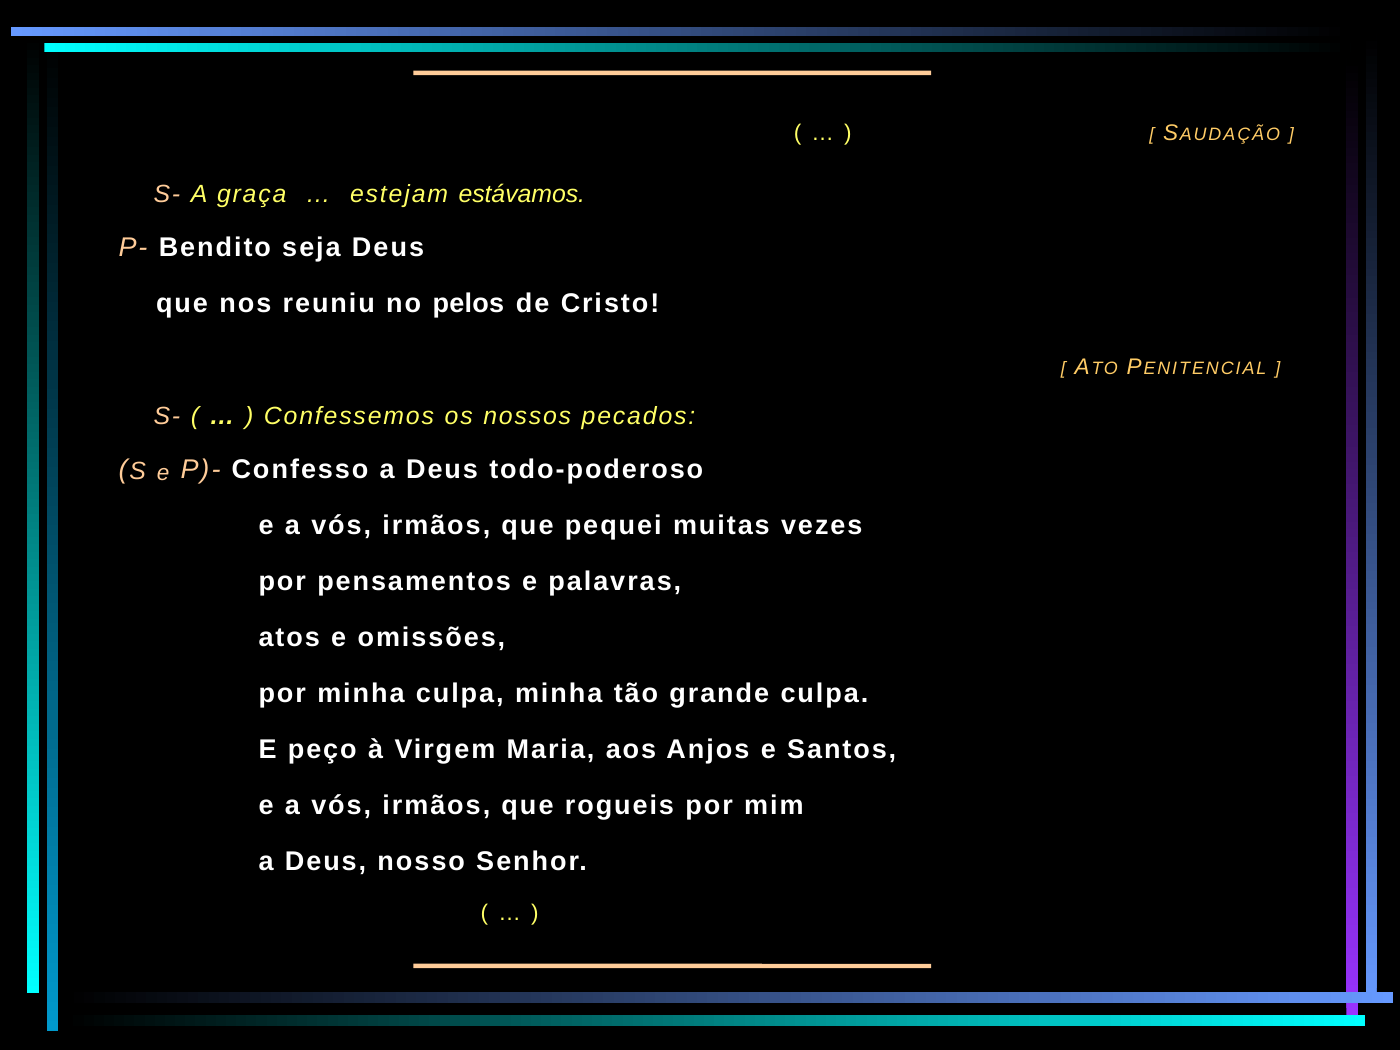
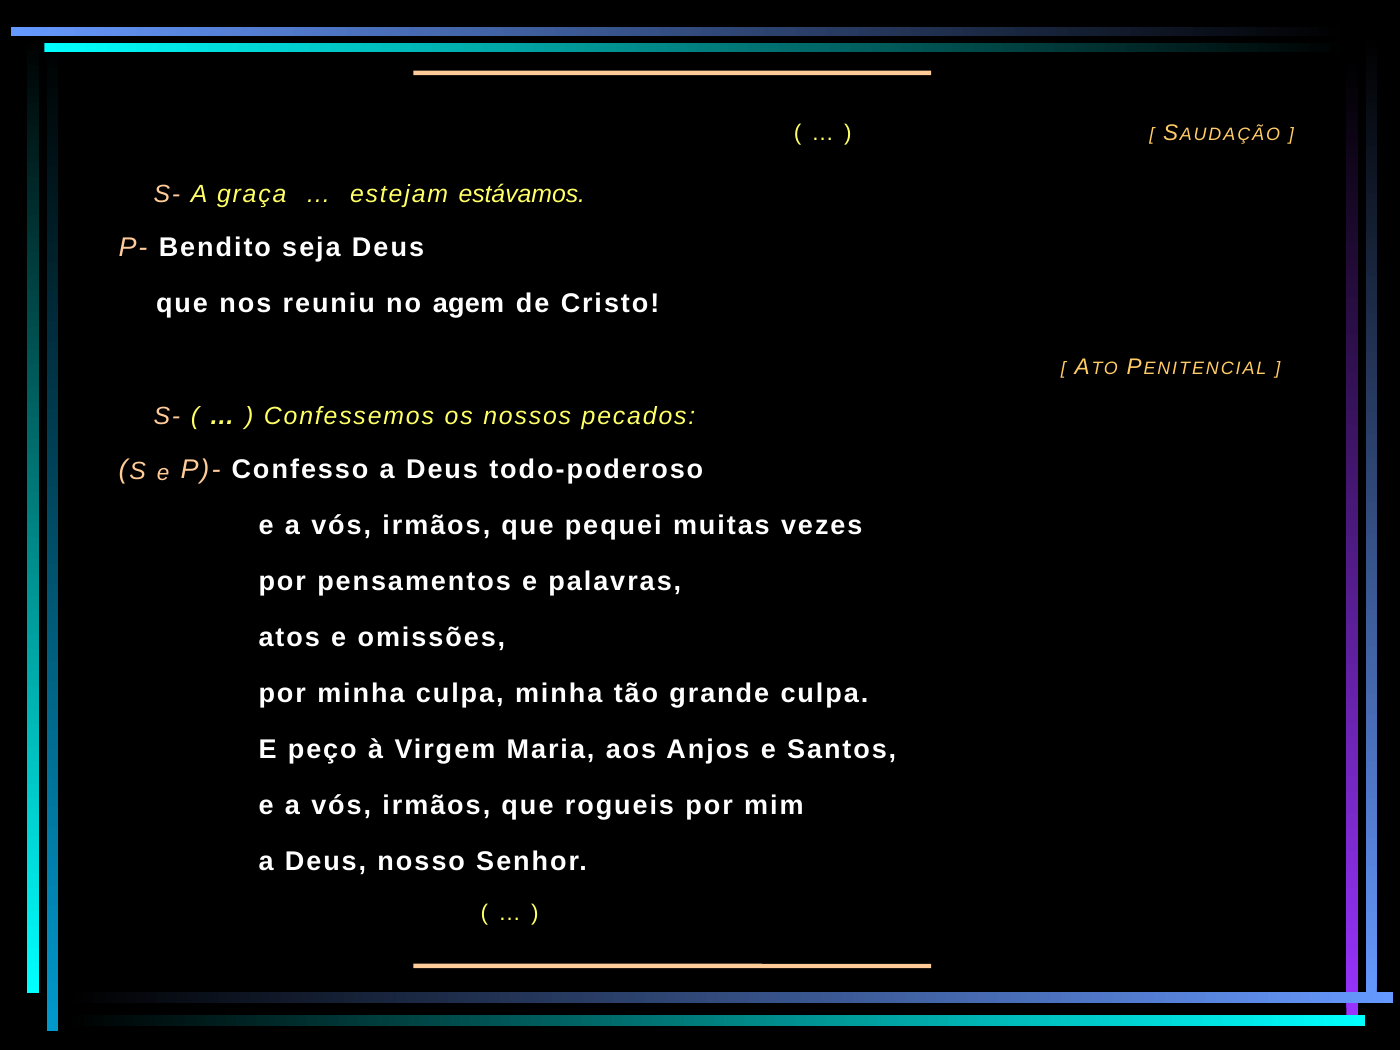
pelos: pelos -> agem (468, 304)
